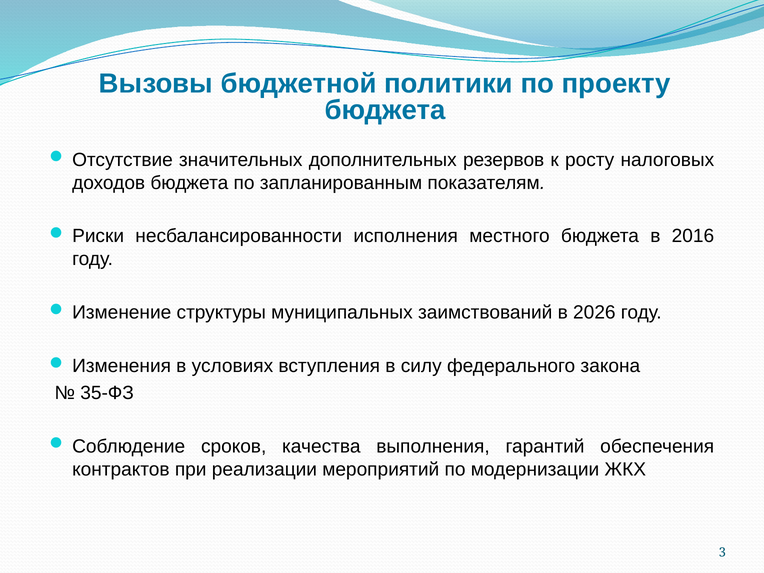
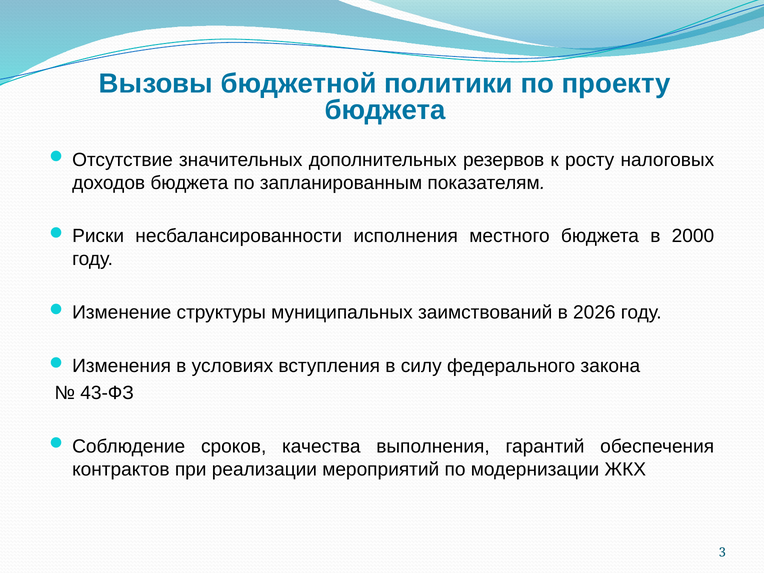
2016: 2016 -> 2000 (693, 236)
35-ФЗ: 35-ФЗ -> 43-ФЗ (107, 393)
